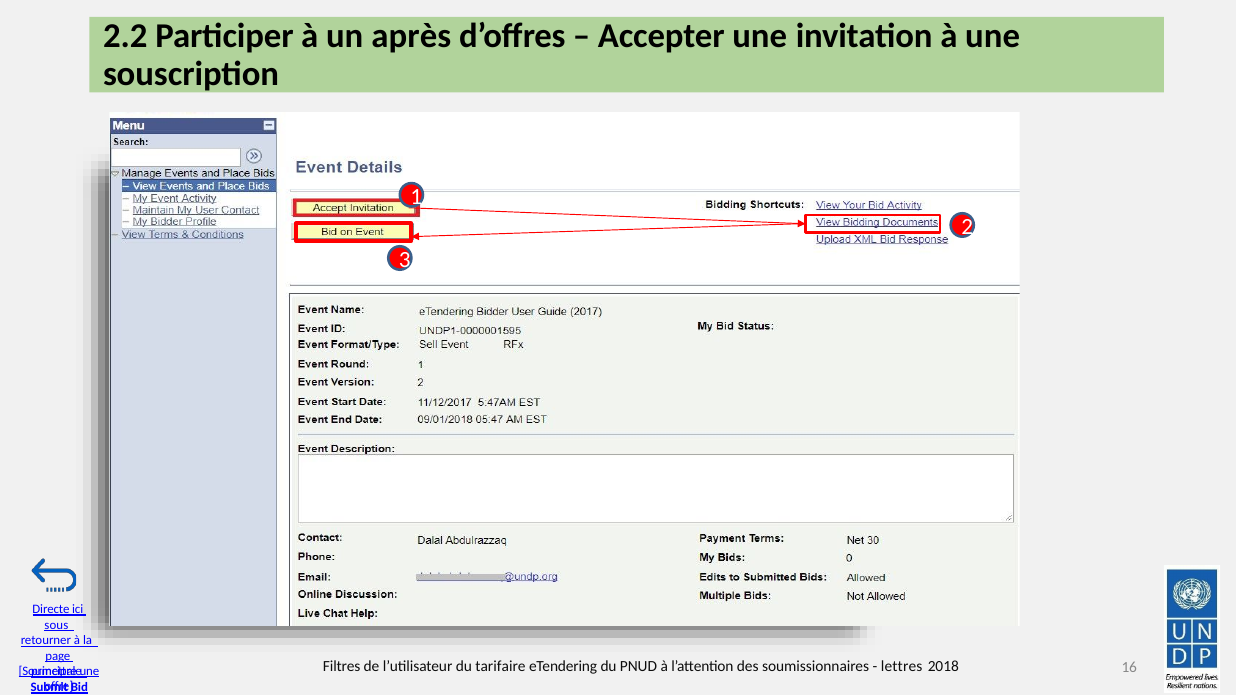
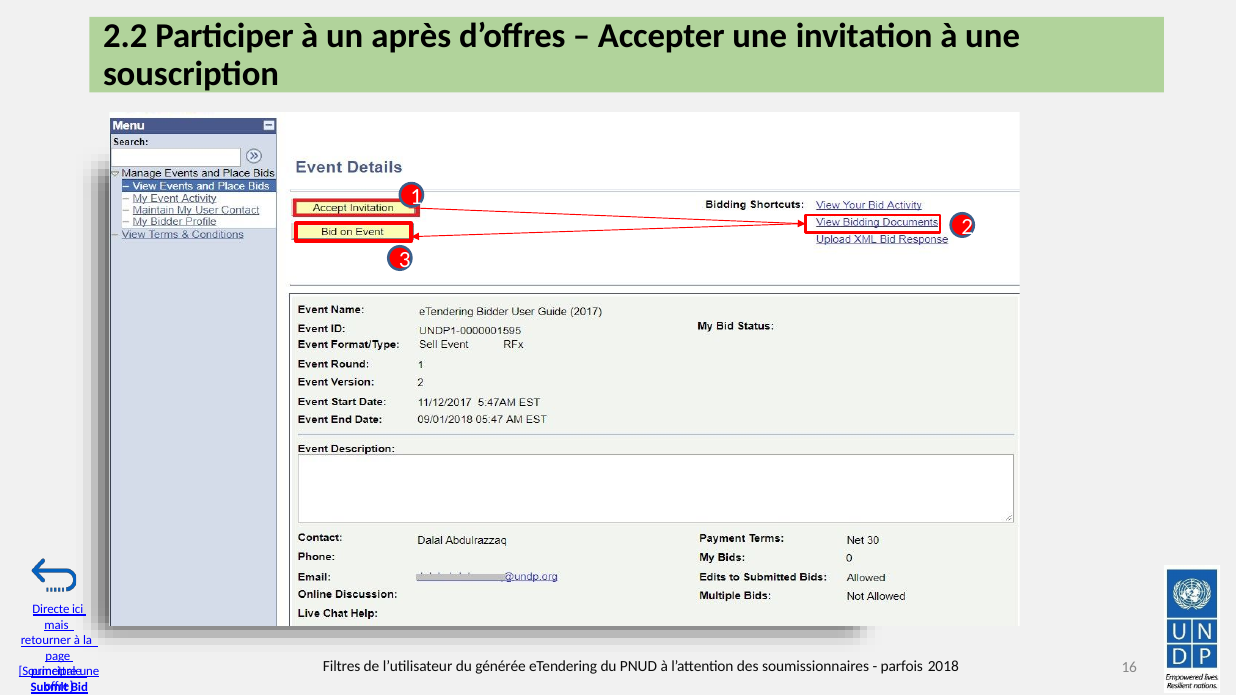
sous: sous -> mais (56, 625)
tarifaire: tarifaire -> générée (501, 667)
lettres: lettres -> parfois (902, 667)
